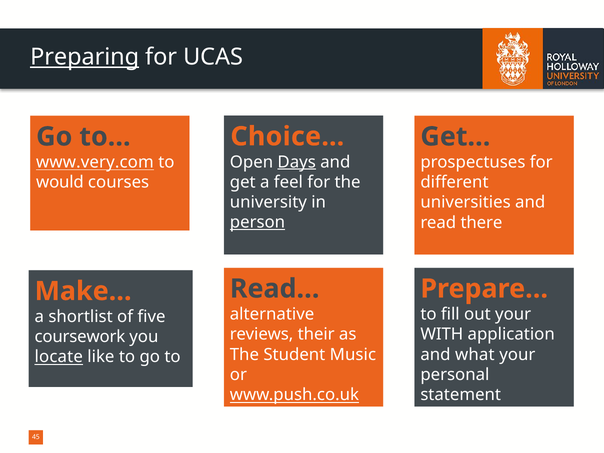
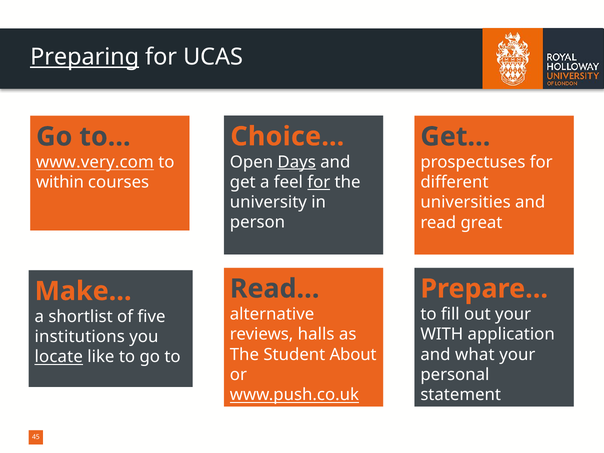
for underline: none -> present (319, 182)
would: would -> within (60, 182)
person underline: present -> none (257, 222)
there: there -> great (481, 223)
their: their -> halls (316, 334)
coursework: coursework -> institutions (80, 337)
Music: Music -> About (353, 354)
